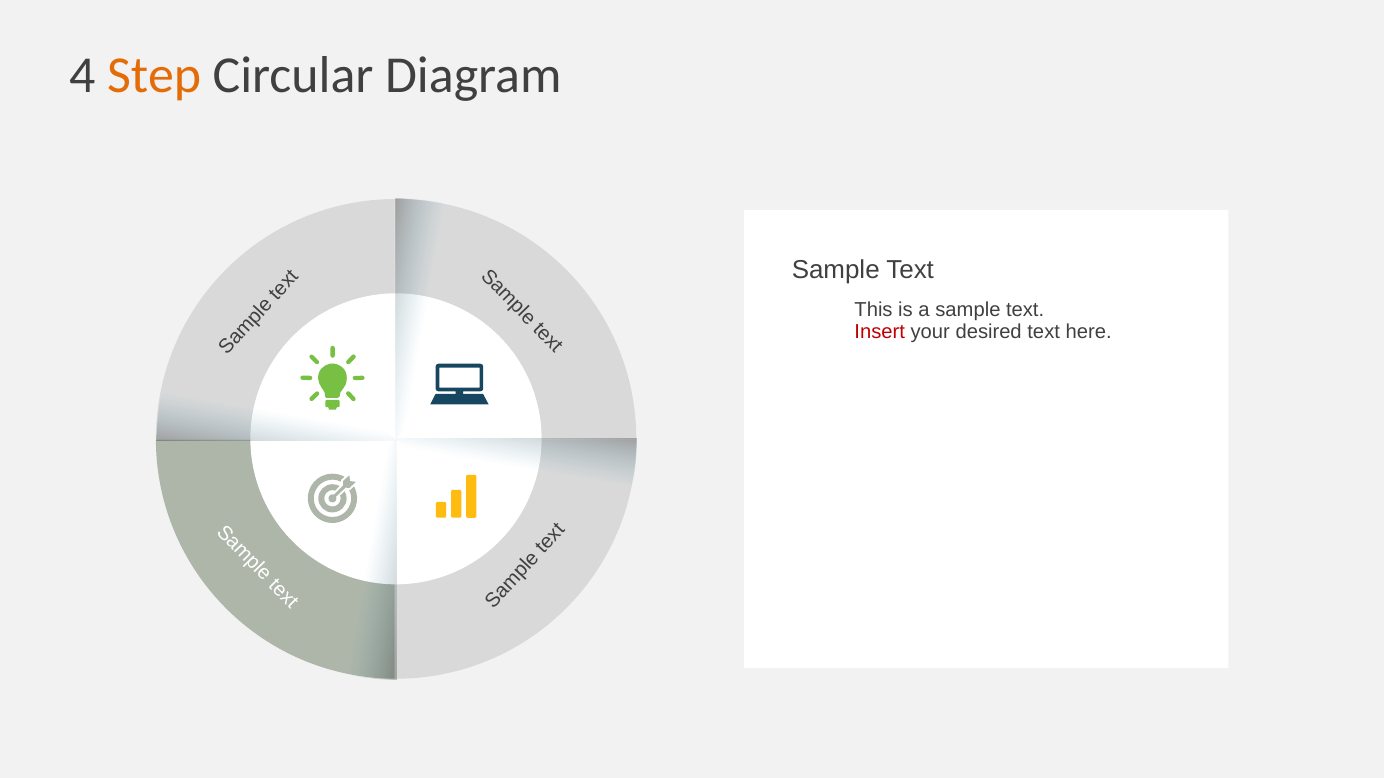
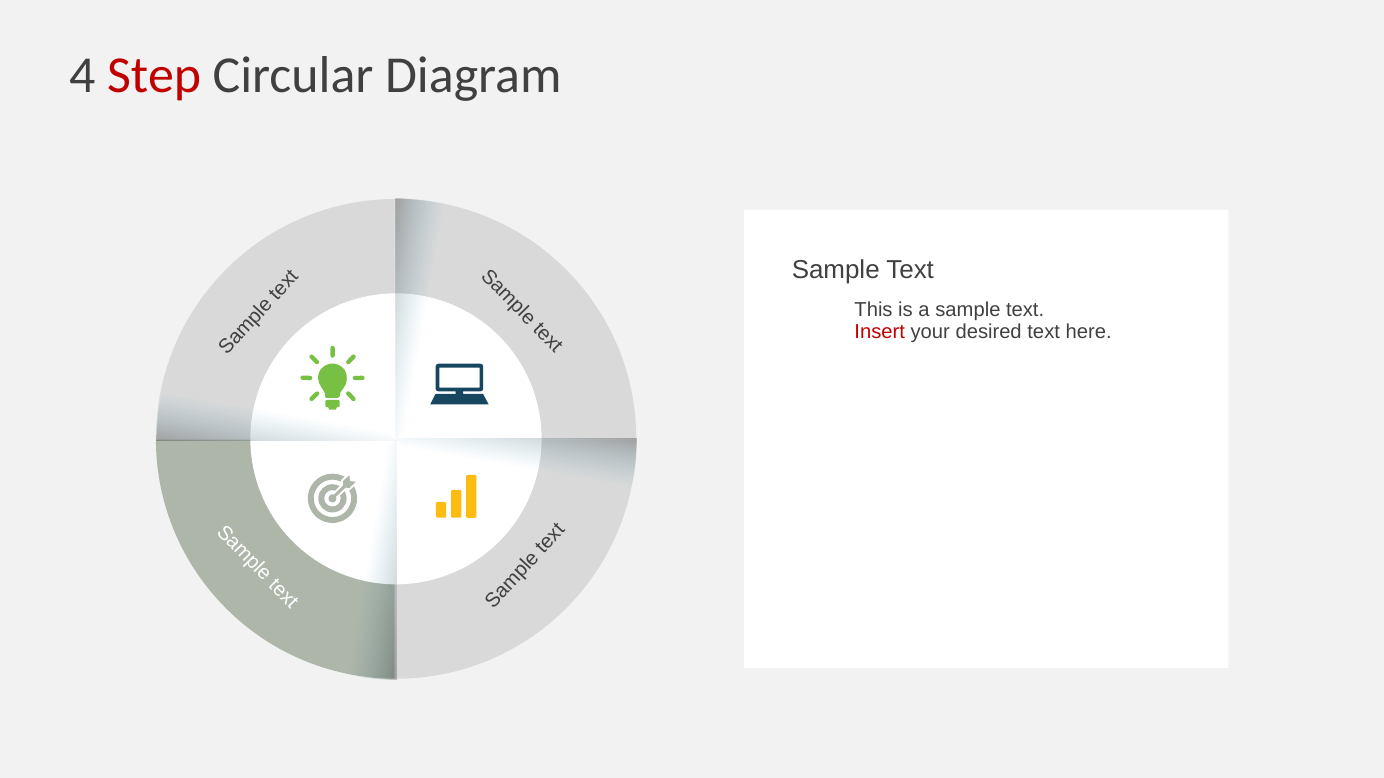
Step colour: orange -> red (154, 75)
